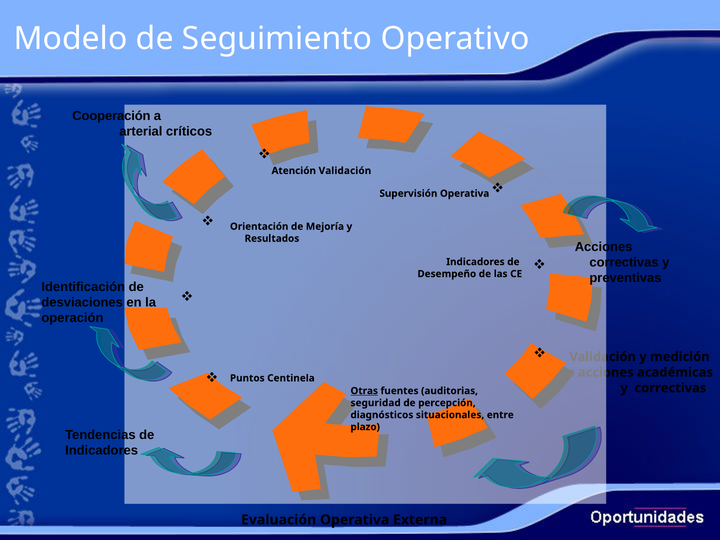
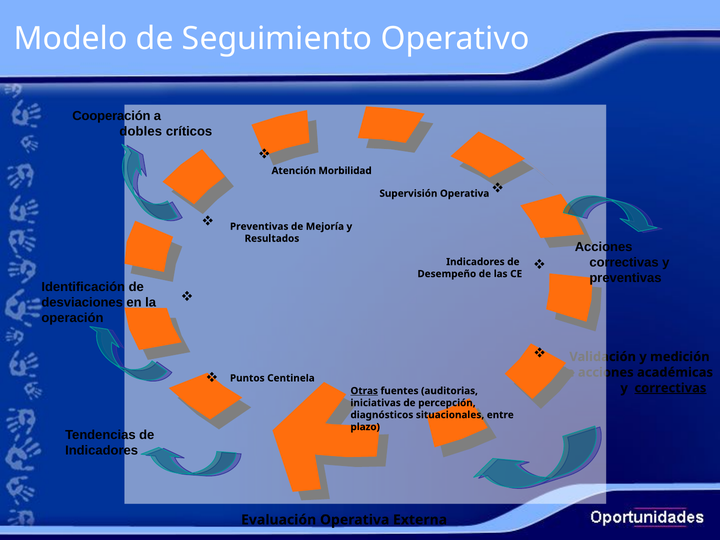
arterial: arterial -> dobles (141, 131)
Atención Validación: Validación -> Morbilidad (345, 171)
Orientación: Orientación -> Preventivas (259, 226)
correctivas underline: none -> present (670, 388)
seguridad: seguridad -> iniciativas (376, 403)
